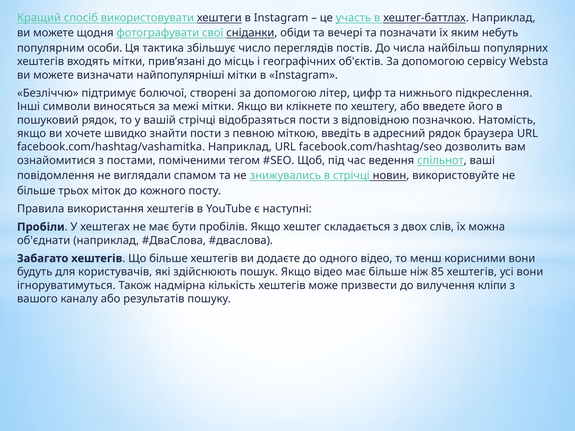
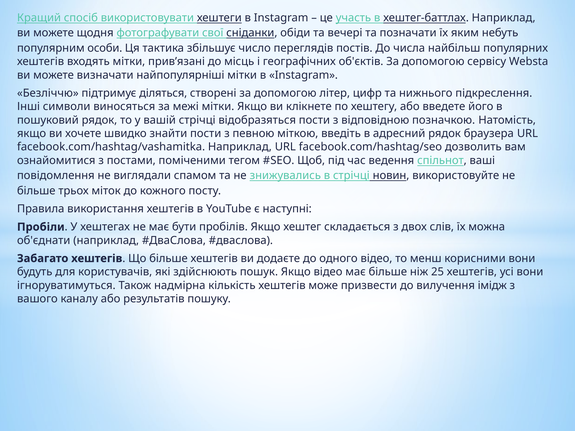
болючої: болючої -> діляться (163, 93)
85: 85 -> 25 (438, 272)
кліпи: кліпи -> імідж (492, 285)
